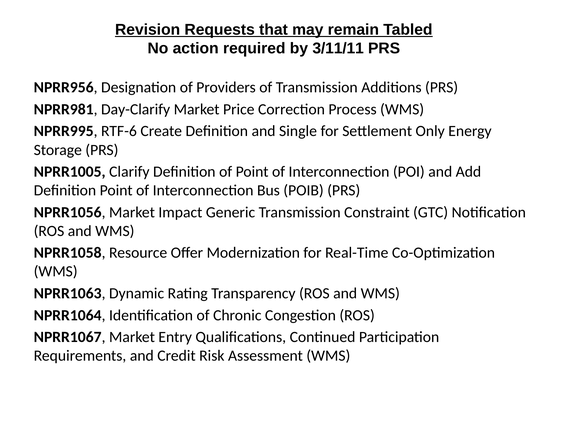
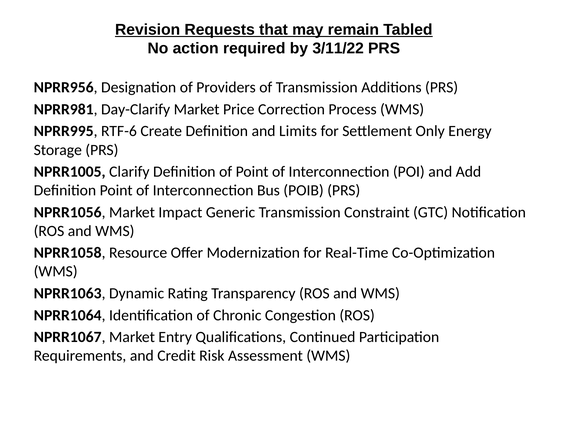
3/11/11: 3/11/11 -> 3/11/22 (338, 48)
Single: Single -> Limits (298, 131)
